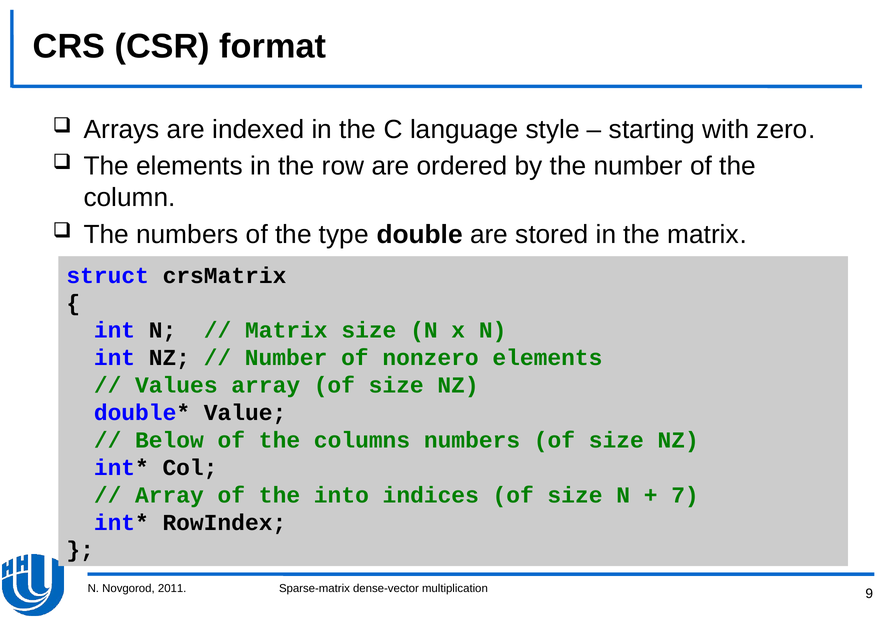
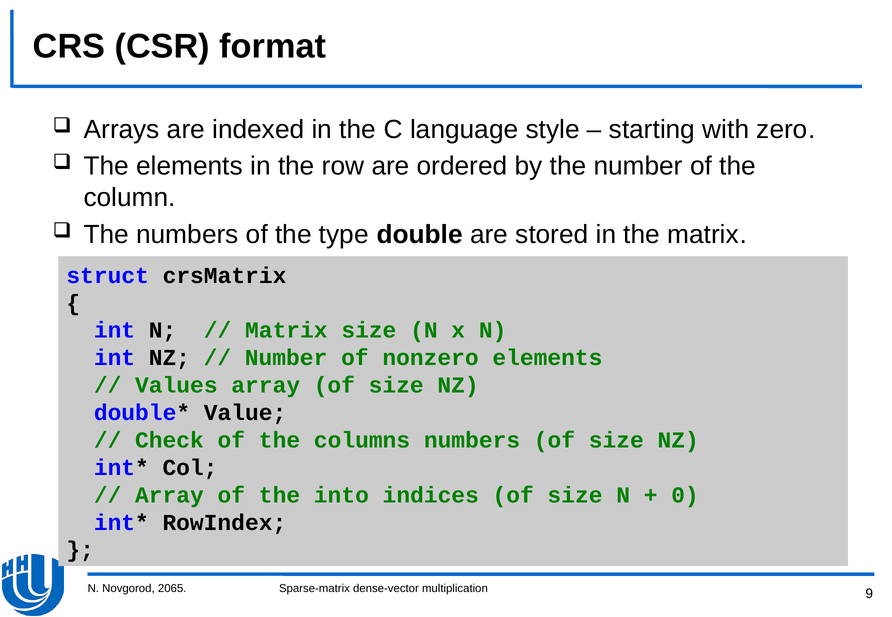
Below: Below -> Check (169, 441)
7: 7 -> 0 (685, 495)
2011: 2011 -> 2065 (172, 589)
